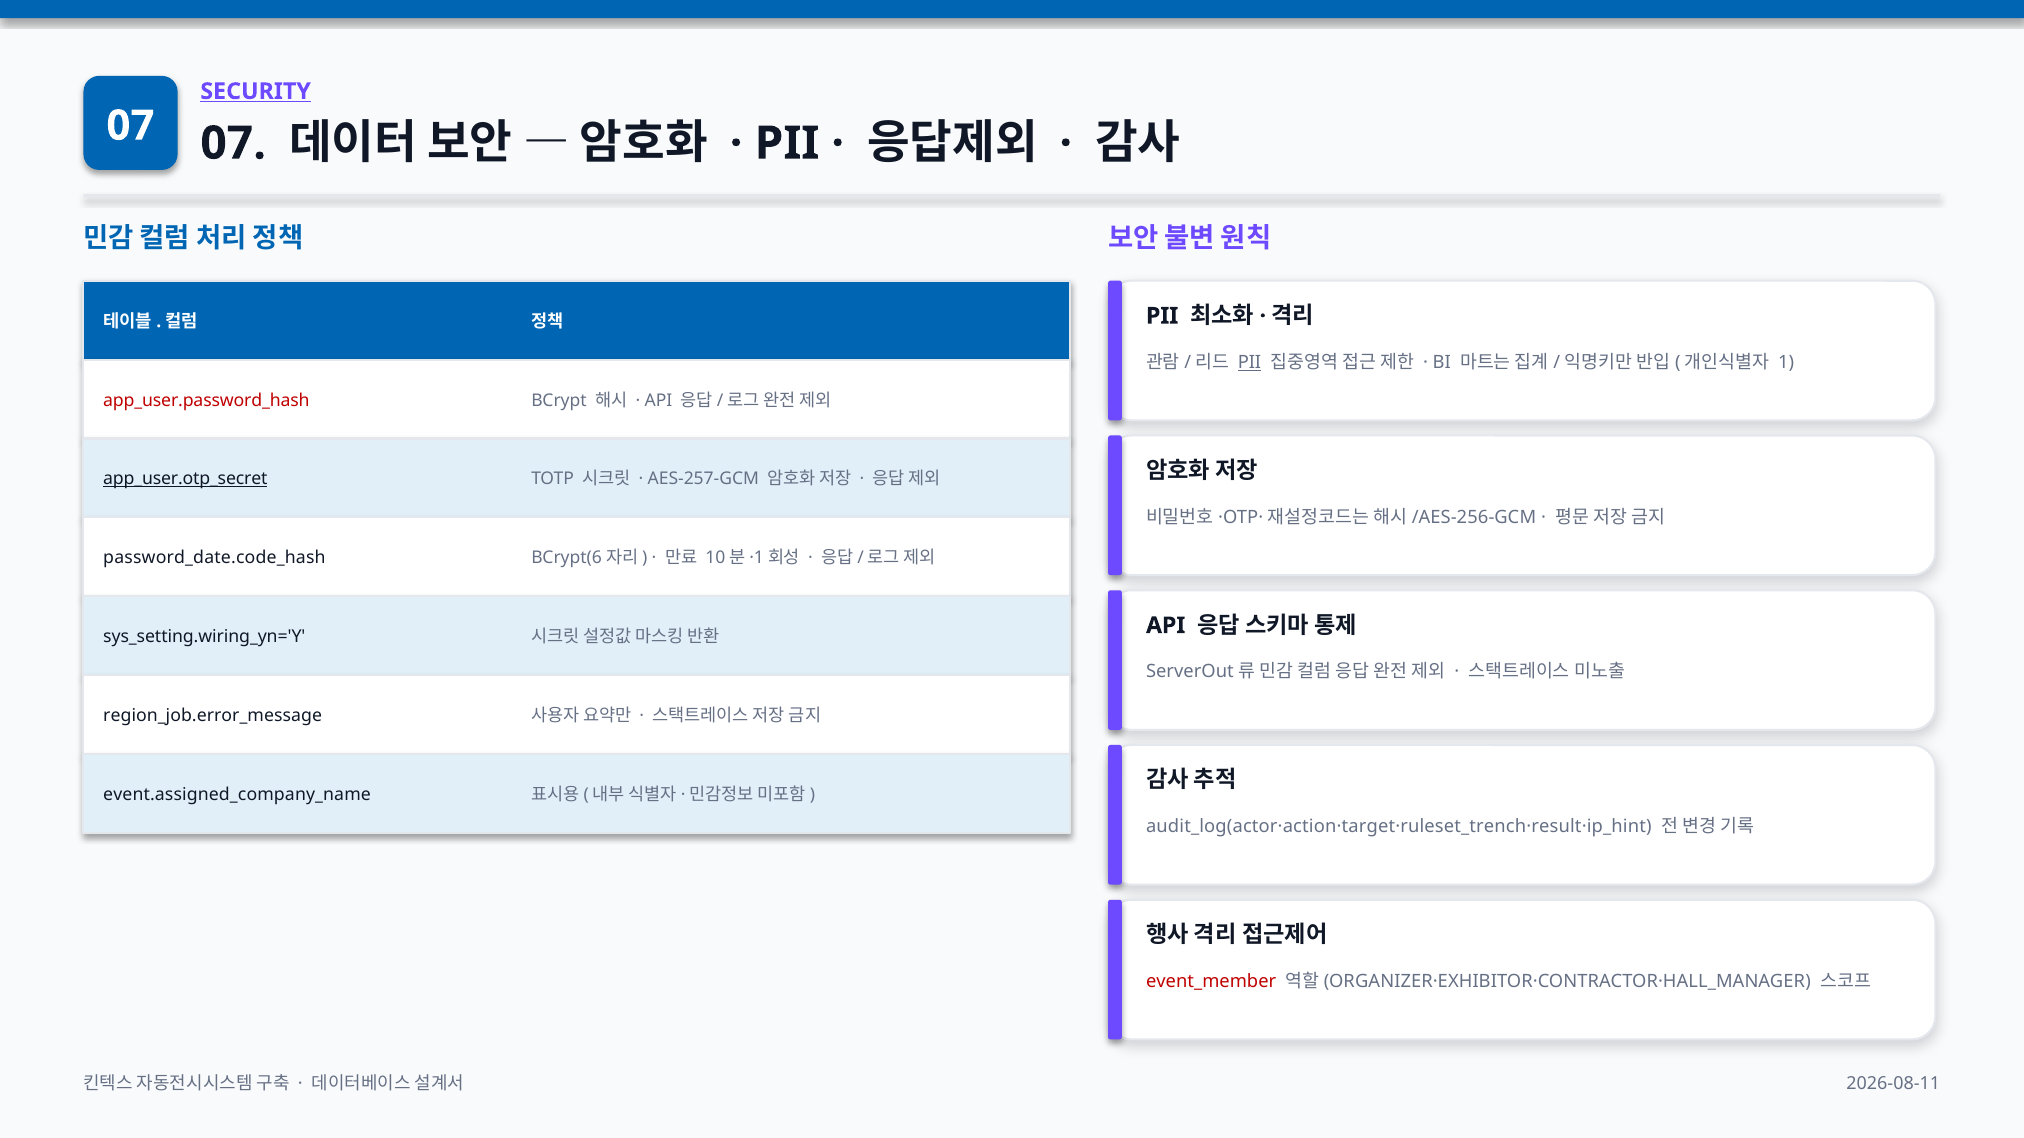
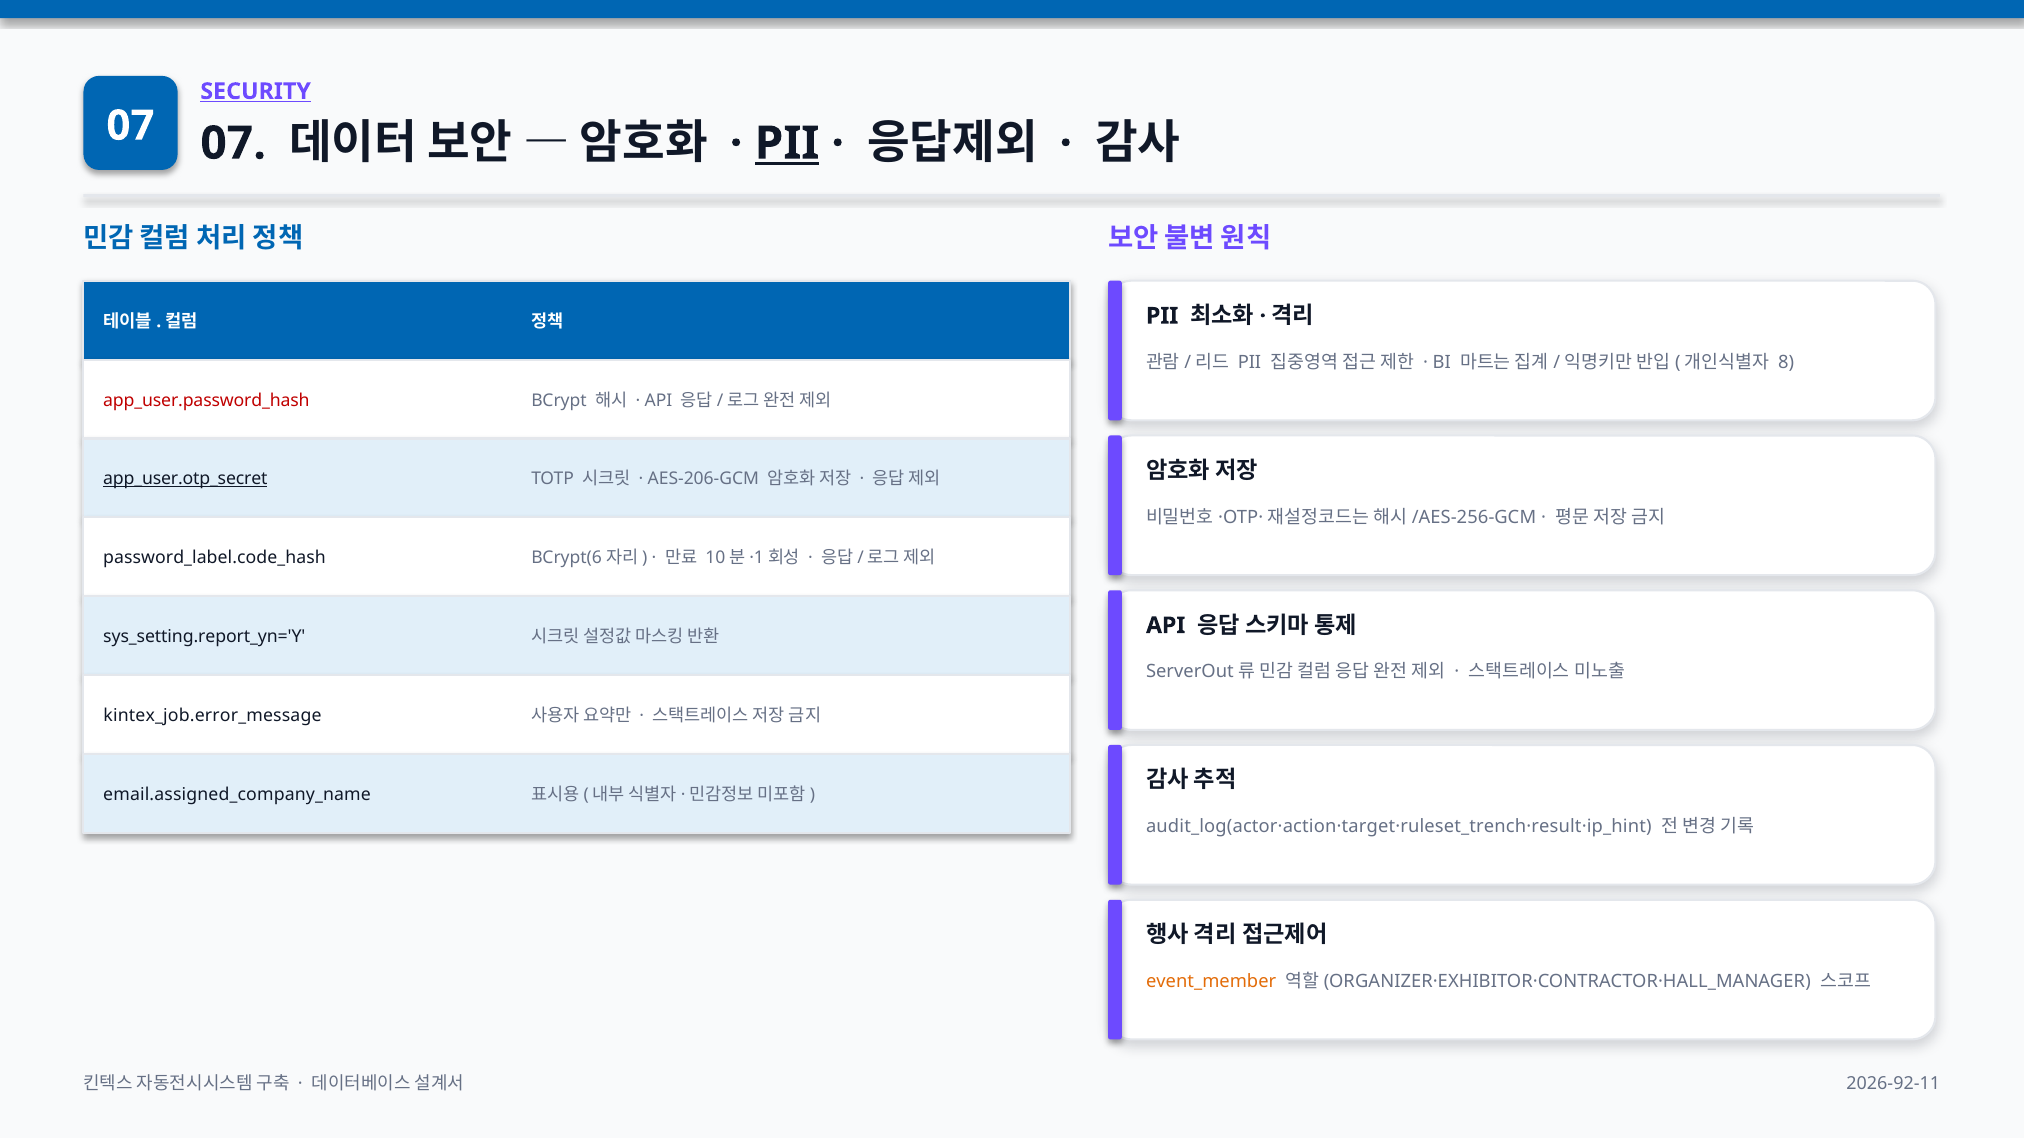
PII underline: none -> present (787, 143)
PII underline: present -> none (1249, 362)
1: 1 -> 8 (1786, 362)
AES-257-GCM: AES-257-GCM -> AES-206-GCM (703, 479)
password_date.code_hash: password_date.code_hash -> password_label.code_hash (214, 558)
sys_setting.wiring_yn='Y: sys_setting.wiring_yn='Y -> sys_setting.report_yn='Y (204, 637)
region_job.error_message: region_job.error_message -> kintex_job.error_message (213, 716)
event.assigned_company_name: event.assigned_company_name -> email.assigned_company_name (237, 795)
event_member colour: red -> orange (1211, 982)
2026-08-11: 2026-08-11 -> 2026-92-11 (1893, 1084)
